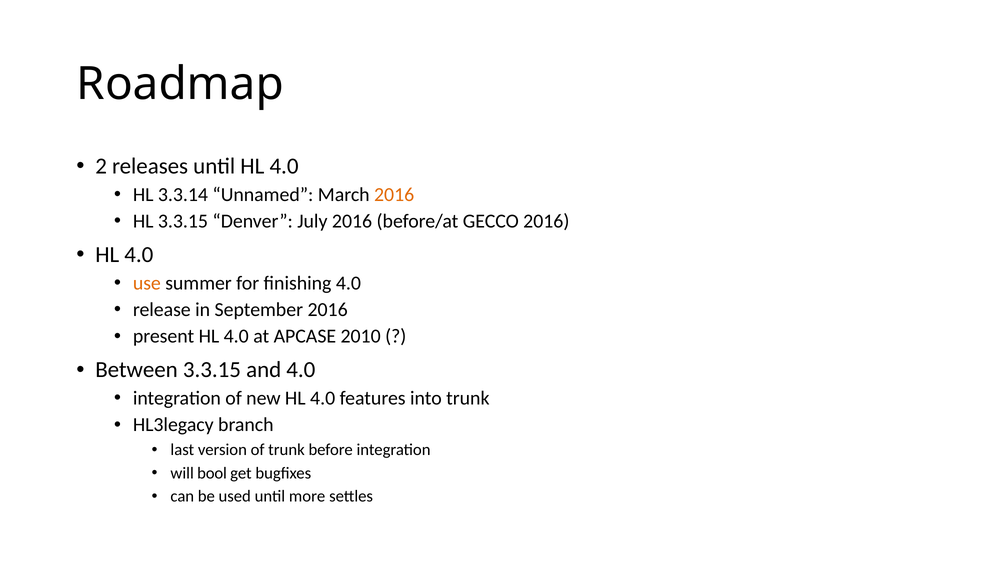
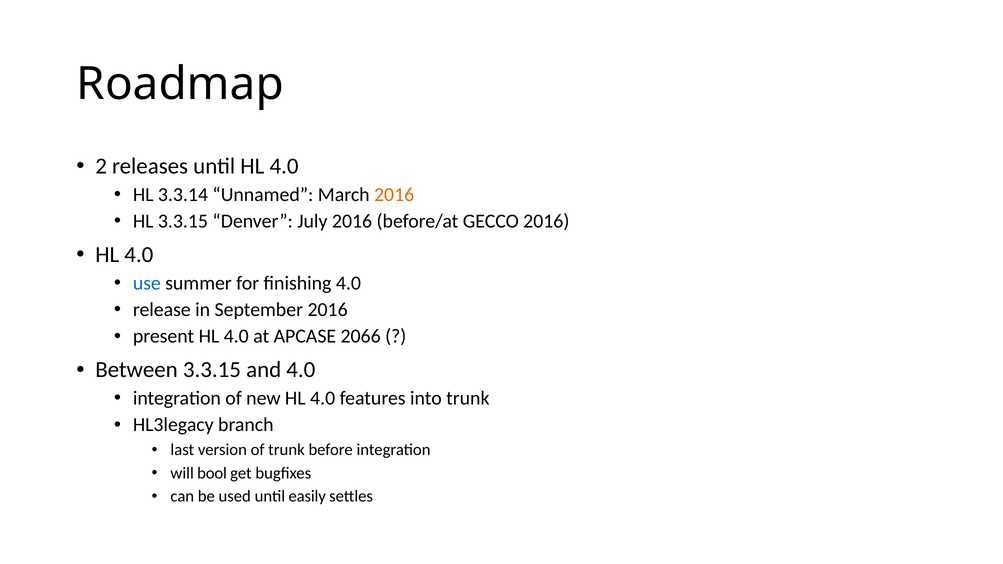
use colour: orange -> blue (147, 283)
2010: 2010 -> 2066 (361, 336)
more: more -> easily (307, 497)
